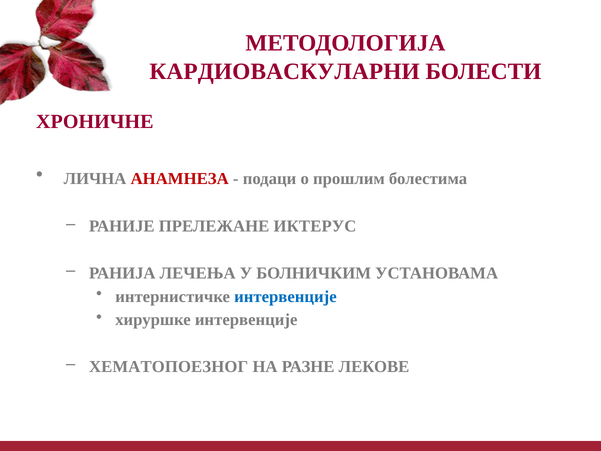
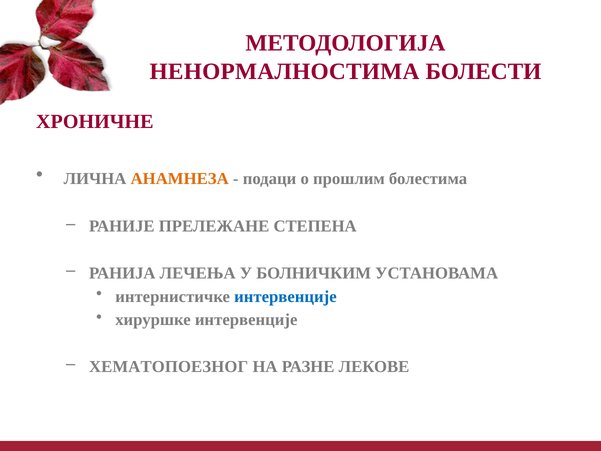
КАРДИОВАСКУЛАРНИ: КАРДИОВАСКУЛАРНИ -> НЕНОРМАЛНОСТИМА (284, 71)
АНАМНЕЗА colour: red -> orange (180, 179)
ИКТЕРУС: ИКТЕРУС -> СТЕПЕНА (315, 226)
